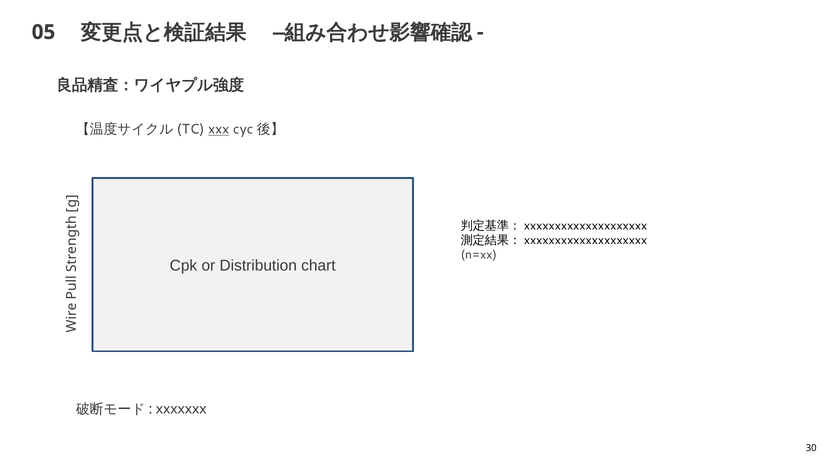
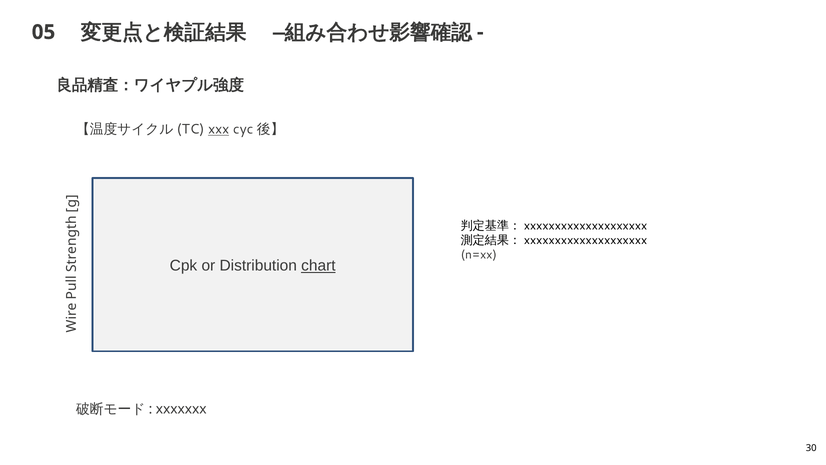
chart underline: none -> present (318, 265)
